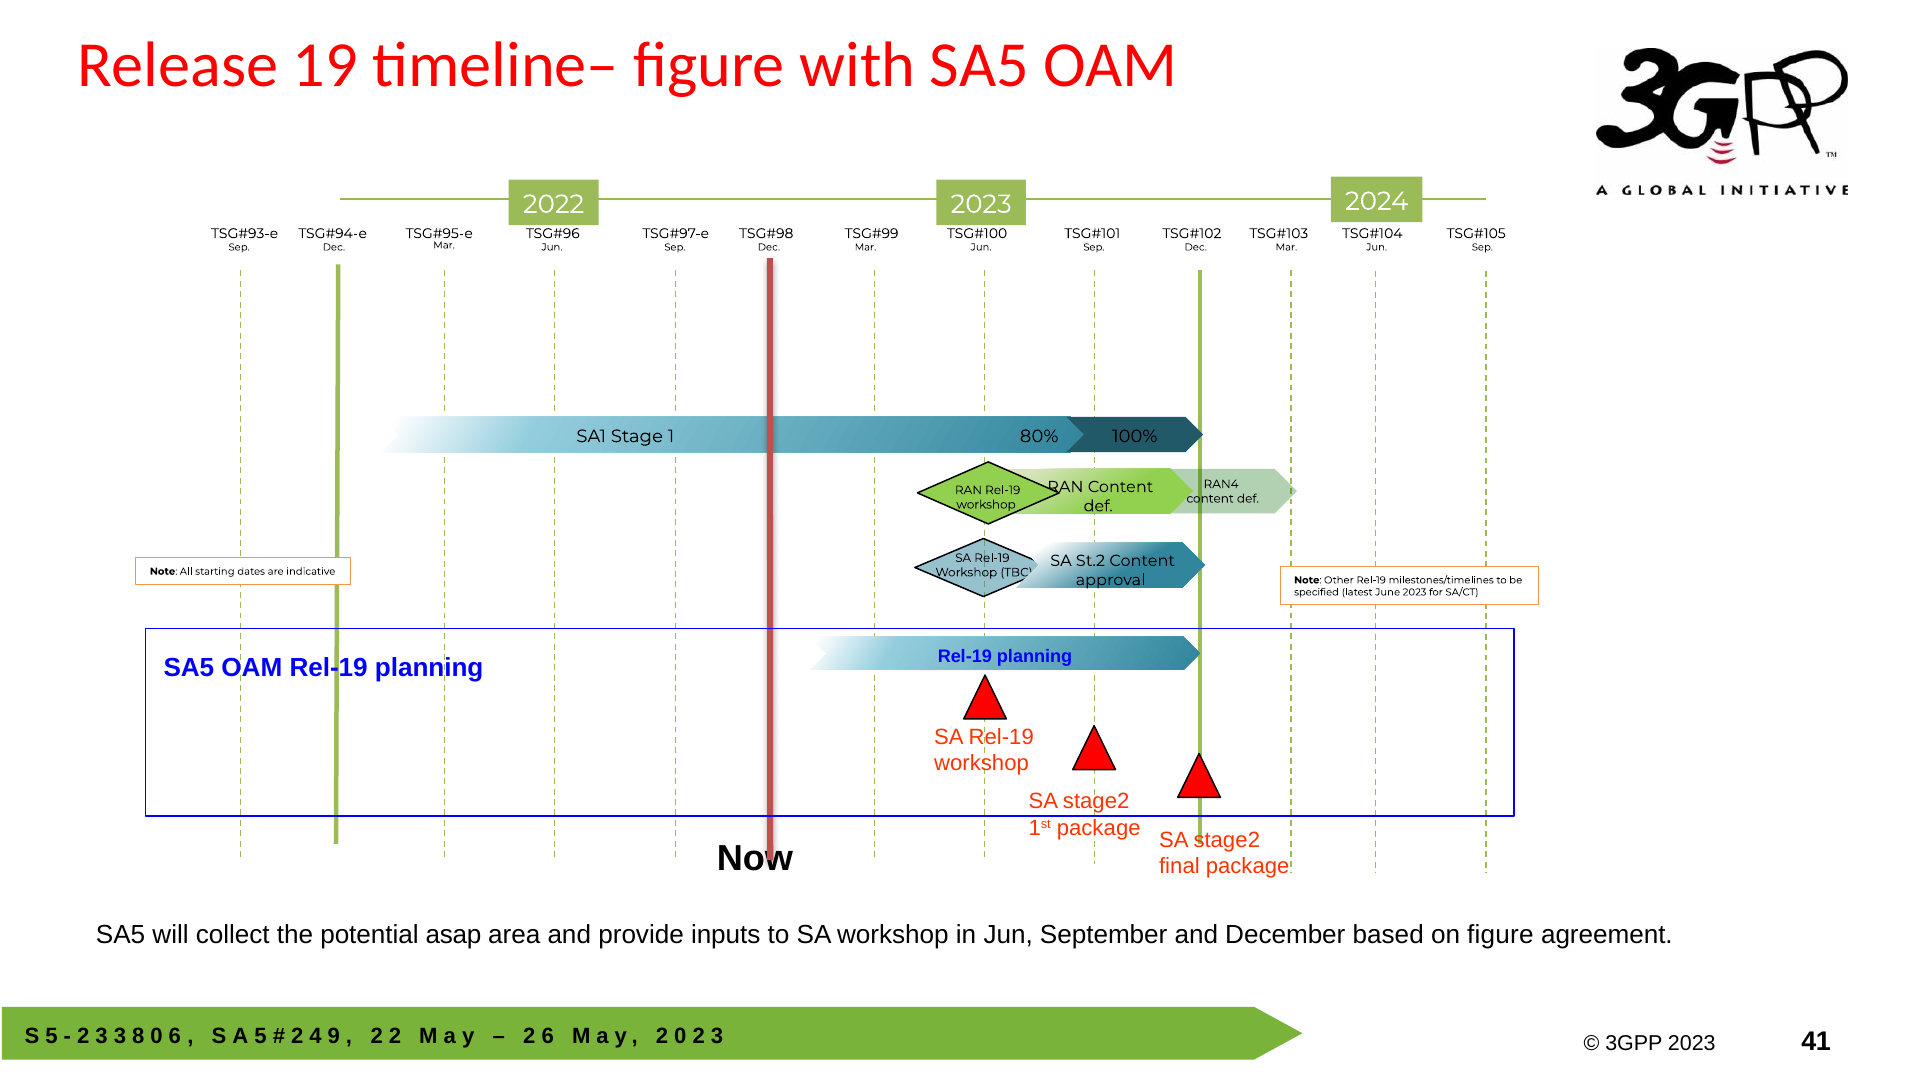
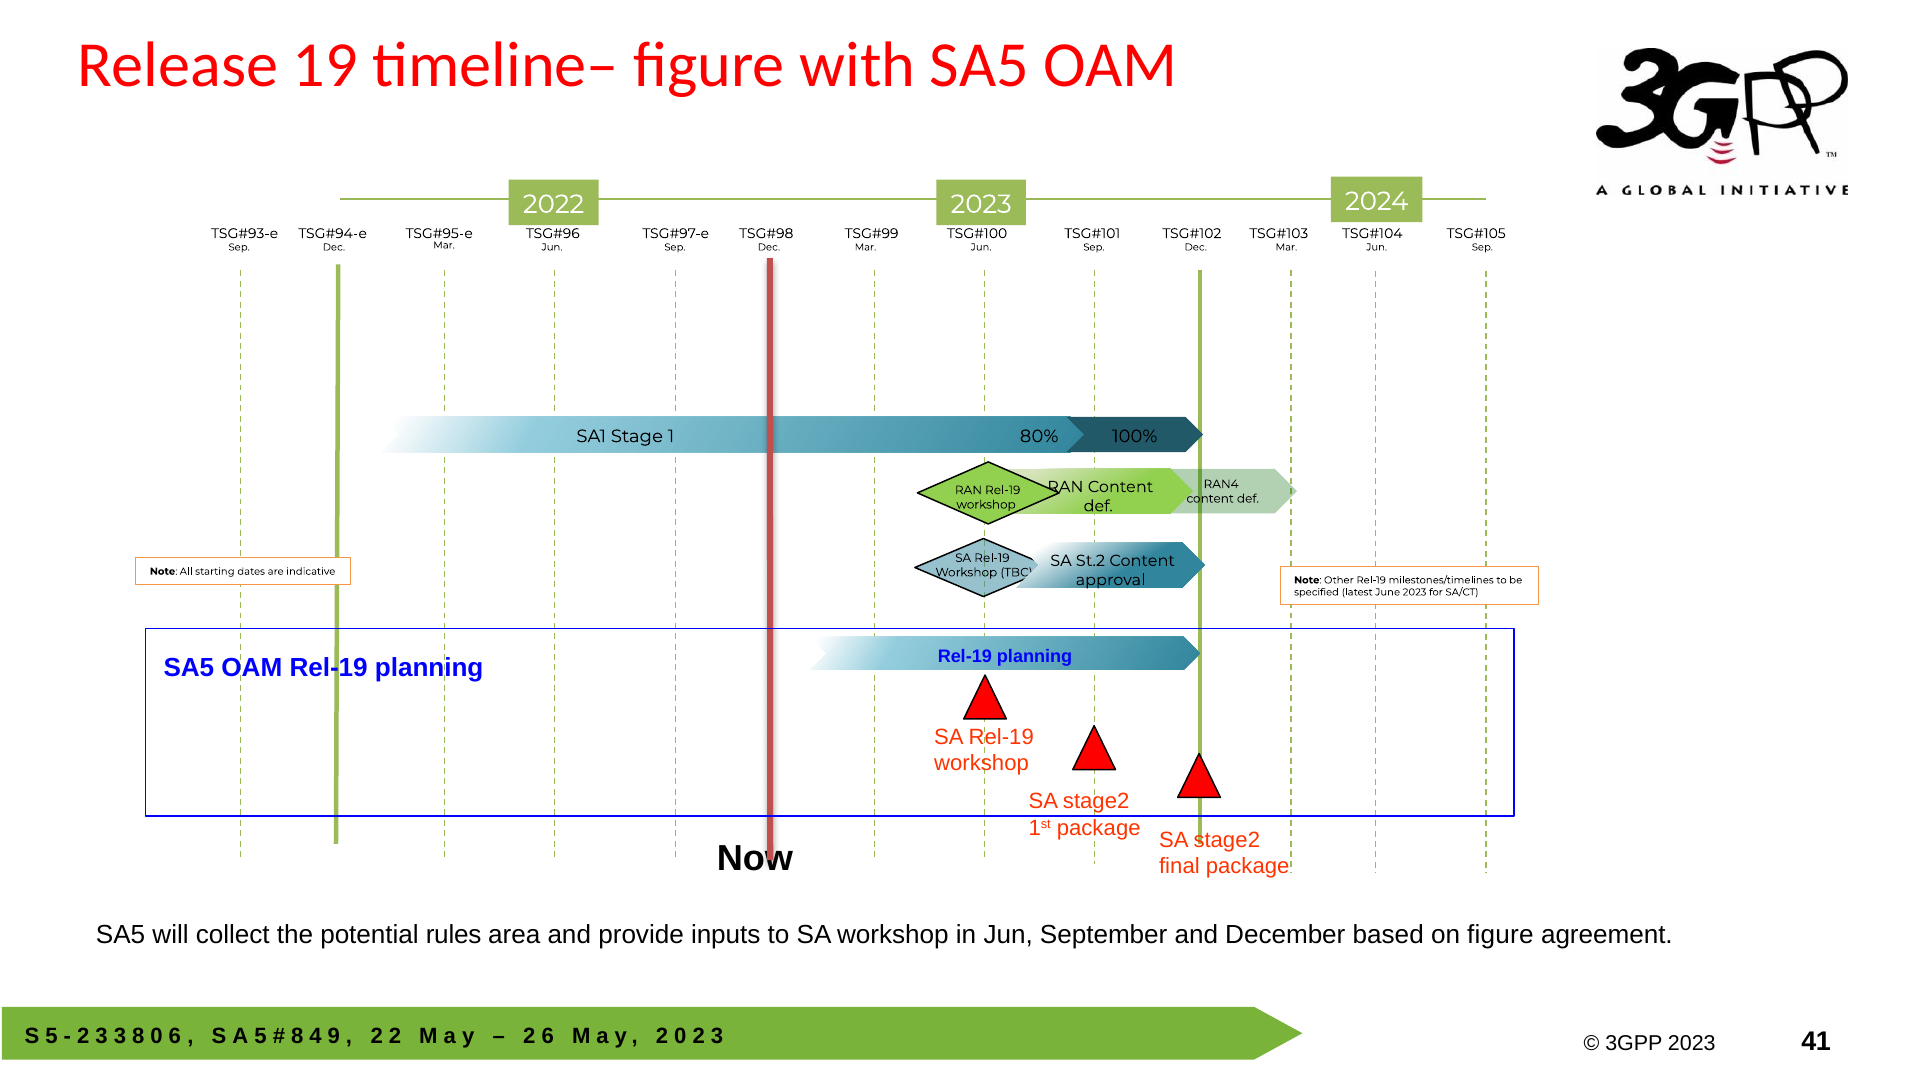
asap: asap -> rules (454, 934)
2: 2 -> 8 (297, 1036)
